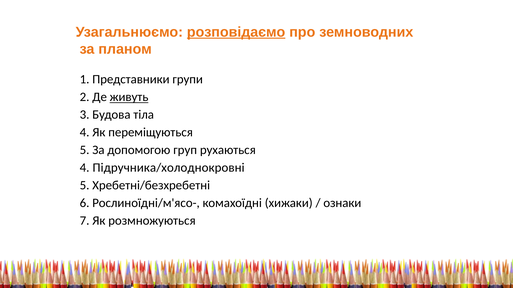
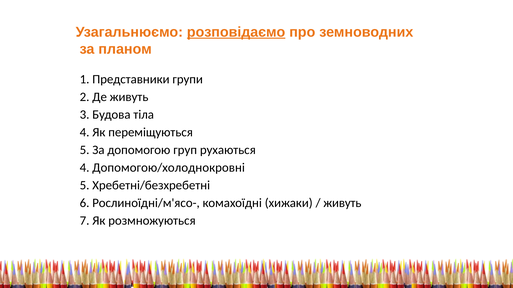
живуть underline: present -> none (129, 97)
Підручника/холоднокровні: Підручника/холоднокровні -> Допомогою/холоднокровні (169, 168)
ознаки: ознаки -> живуть (342, 203)
